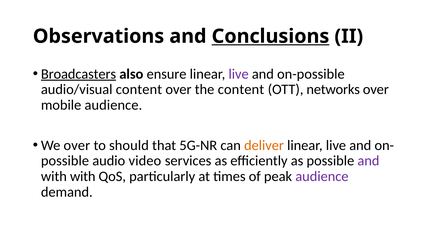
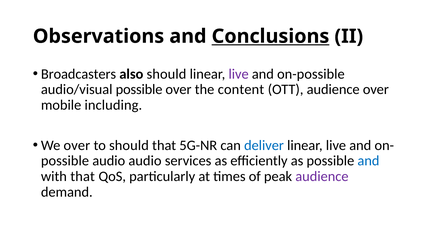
Broadcasters underline: present -> none (78, 74)
also ensure: ensure -> should (166, 74)
audio/visual content: content -> possible (139, 89)
OTT networks: networks -> audience (333, 89)
mobile audience: audience -> including (113, 105)
deliver colour: orange -> blue (264, 145)
audio video: video -> audio (145, 160)
and colour: purple -> blue (368, 160)
with with: with -> that (83, 176)
